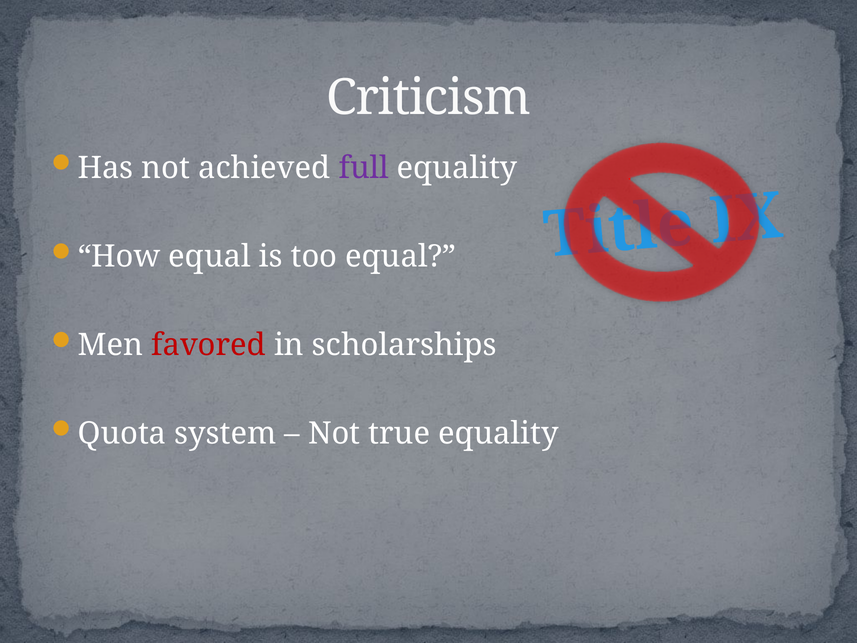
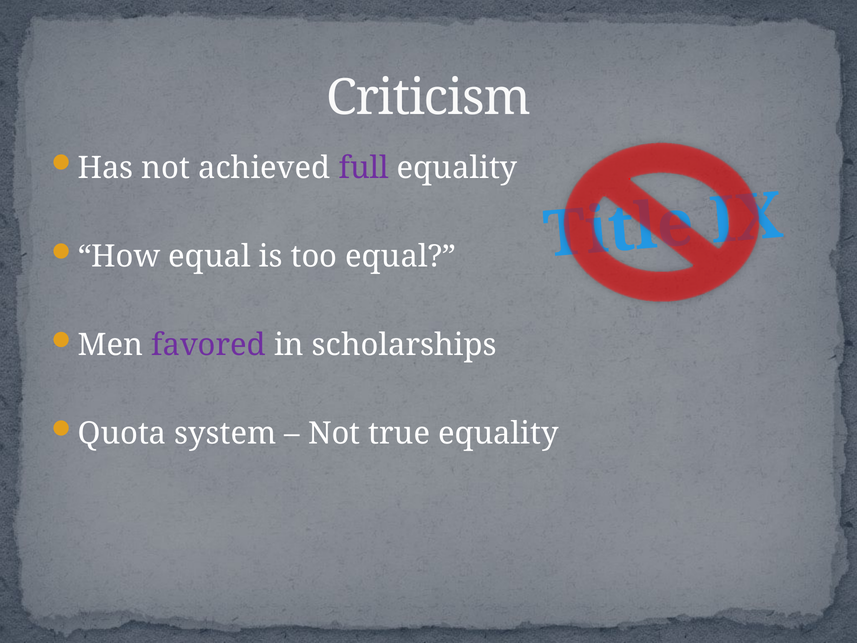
favored colour: red -> purple (209, 345)
